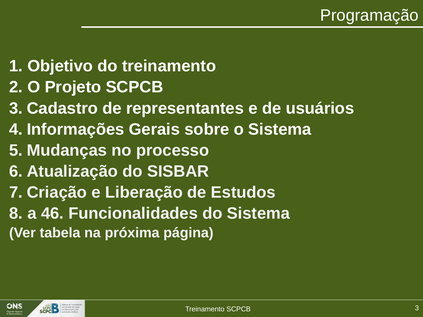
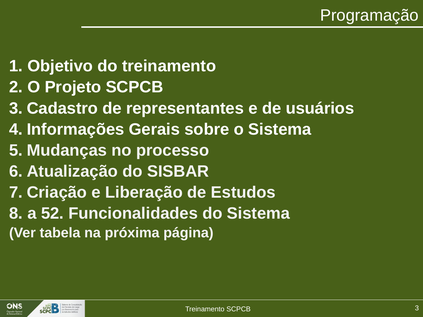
46: 46 -> 52 (52, 214)
